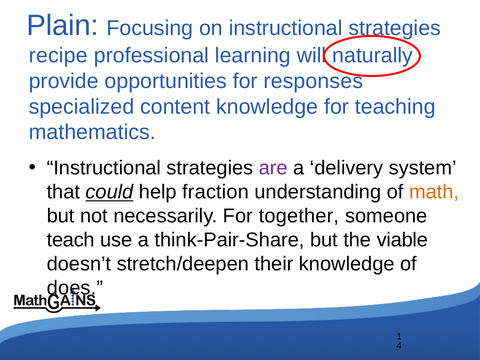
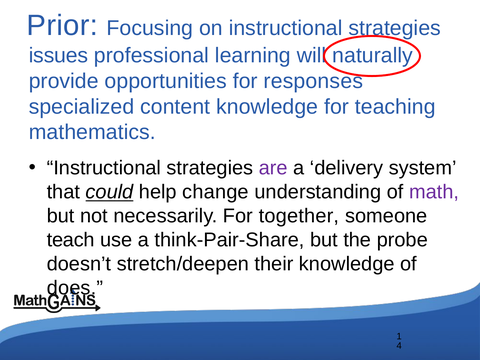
Plain: Plain -> Prior (62, 26)
recipe: recipe -> issues (58, 55)
fraction: fraction -> change (216, 192)
math colour: orange -> purple (434, 192)
viable: viable -> probe (402, 240)
